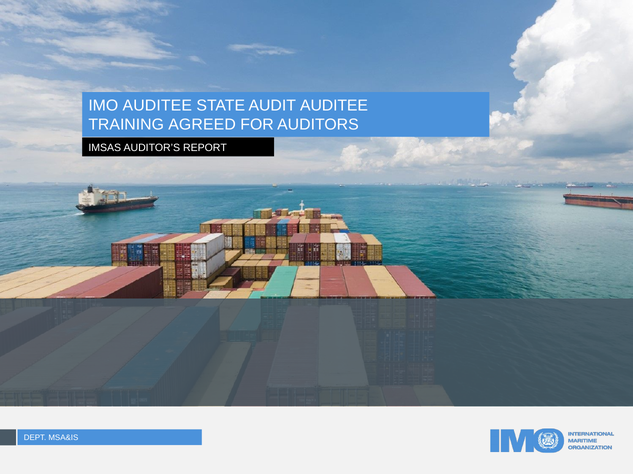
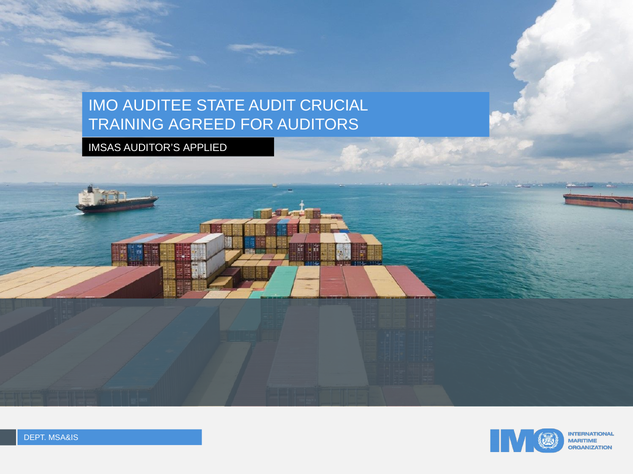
AUDIT AUDITEE: AUDITEE -> CRUCIAL (334, 106)
REPORT: REPORT -> APPLIED (205, 148)
